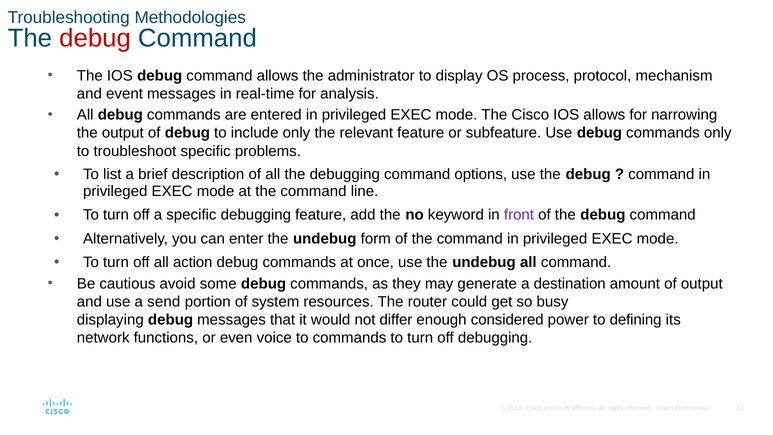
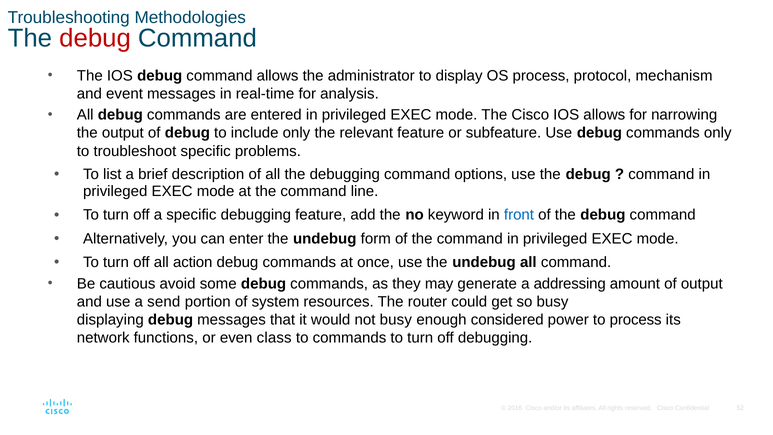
front colour: purple -> blue (519, 215)
destination: destination -> addressing (570, 284)
not differ: differ -> busy (396, 320)
to defining: defining -> process (636, 320)
voice: voice -> class (274, 338)
